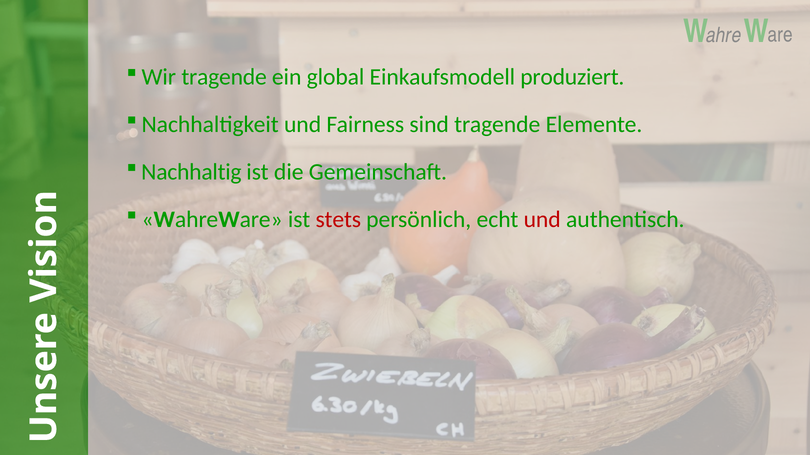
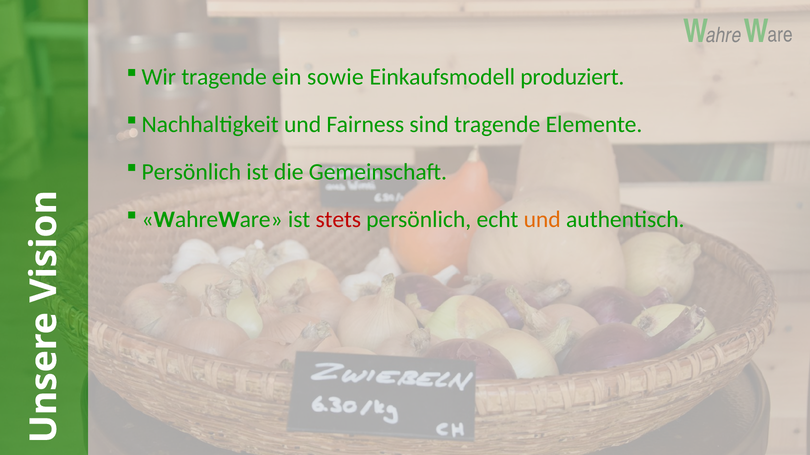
global: global -> sowie (335, 77)
Nachhaltig: Nachhaltig -> Persönlich (191, 172)
und colour: red -> orange (542, 220)
